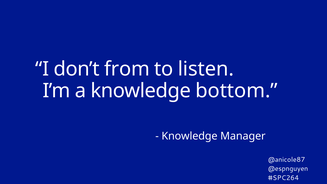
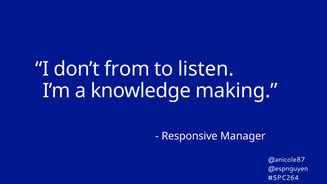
bottom: bottom -> making (237, 91)
Knowledge: Knowledge -> Responsive (190, 136)
